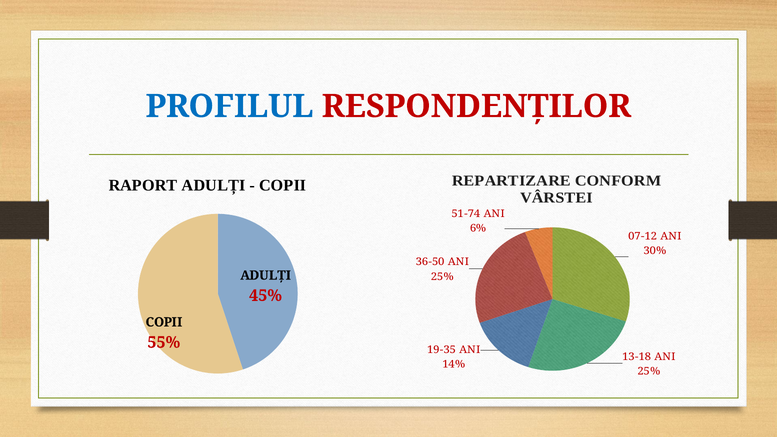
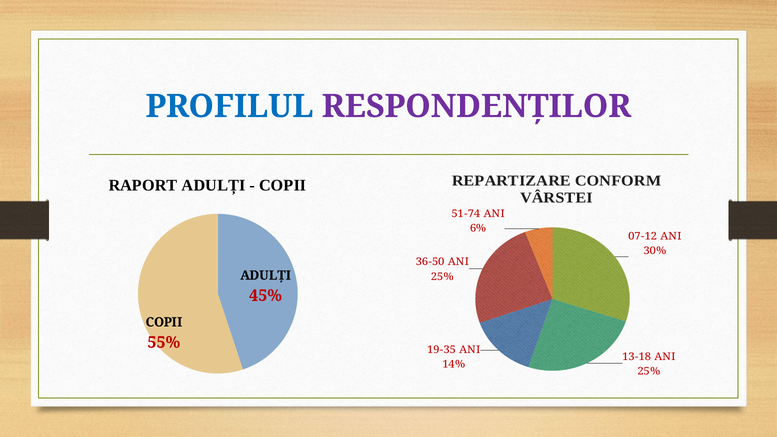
RESPONDENȚILOR colour: red -> purple (477, 106)
